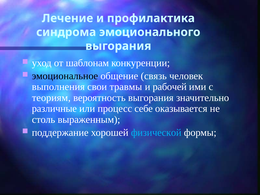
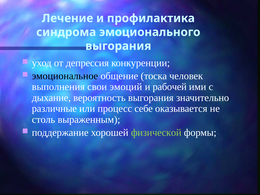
шаблонам: шаблонам -> депрессия (87, 63)
связь: связь -> тоска (154, 76)
травмы: травмы -> эмоций (126, 87)
теориям: теориям -> дыхание (51, 98)
физической colour: light blue -> light green (156, 132)
